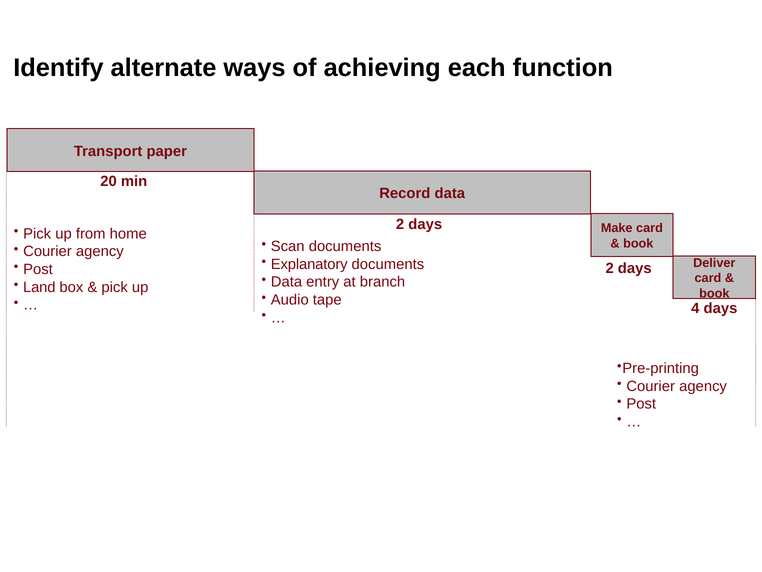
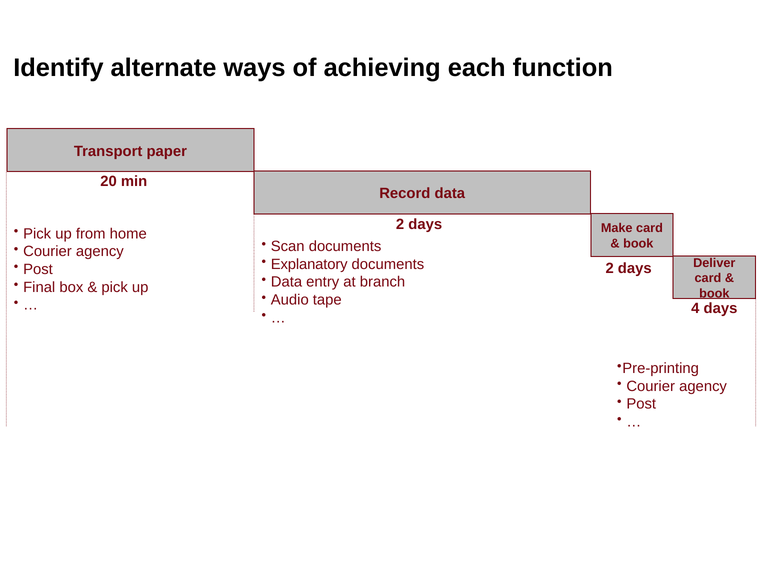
Land: Land -> Final (39, 287)
